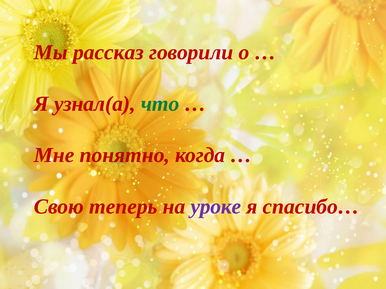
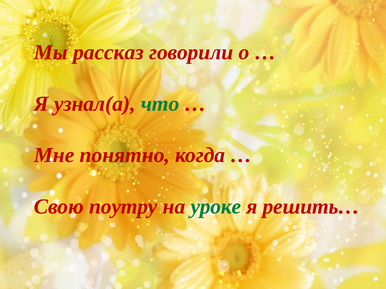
теперь: теперь -> поутру (123, 207)
уроке colour: purple -> green (216, 207)
спасибо…: спасибо… -> решить… (311, 207)
